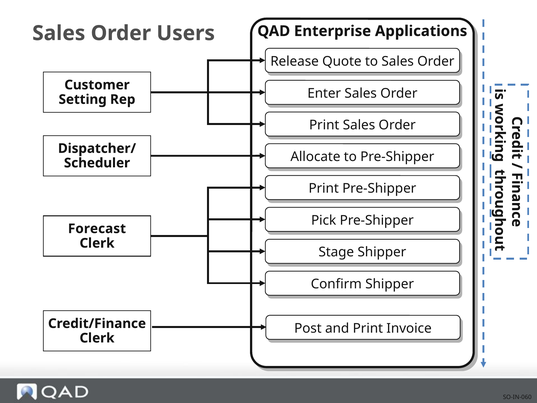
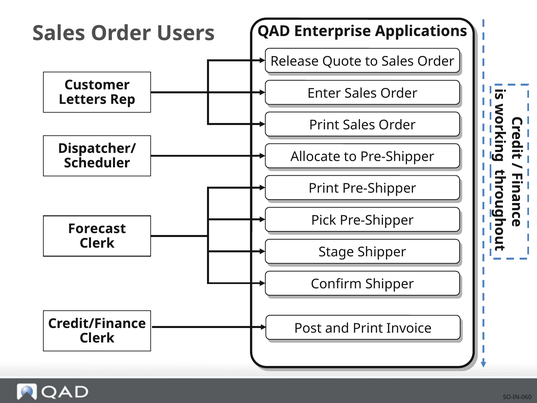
Setting: Setting -> Letters (83, 99)
